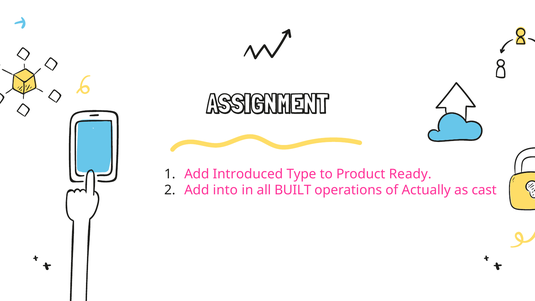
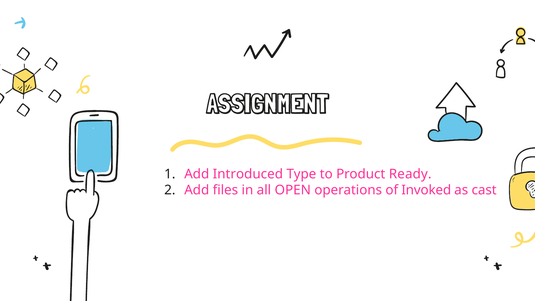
into: into -> files (225, 190)
BUILT: BUILT -> OPEN (293, 190)
Actually: Actually -> Invoked (426, 190)
